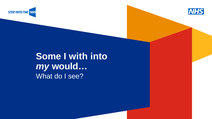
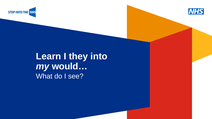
Some: Some -> Learn (49, 56)
with: with -> they (78, 56)
